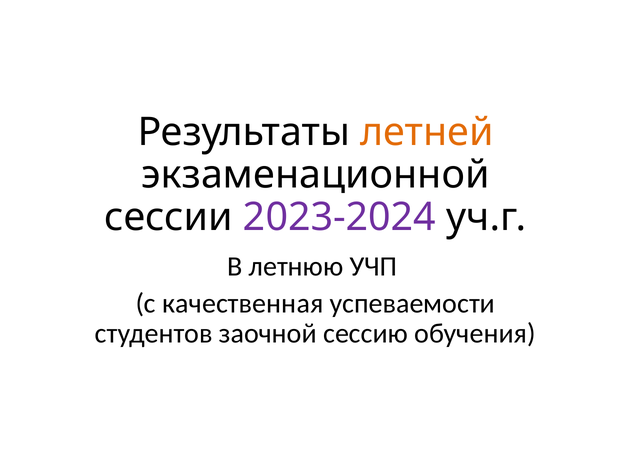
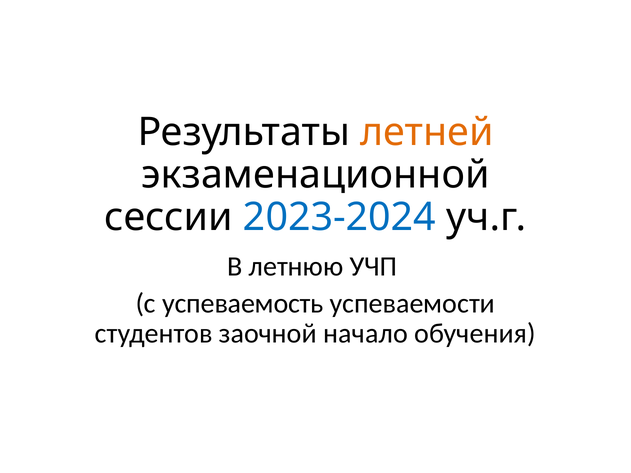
2023-2024 colour: purple -> blue (339, 217)
качественная: качественная -> успеваемость (243, 304)
сессию: сессию -> начало (366, 334)
